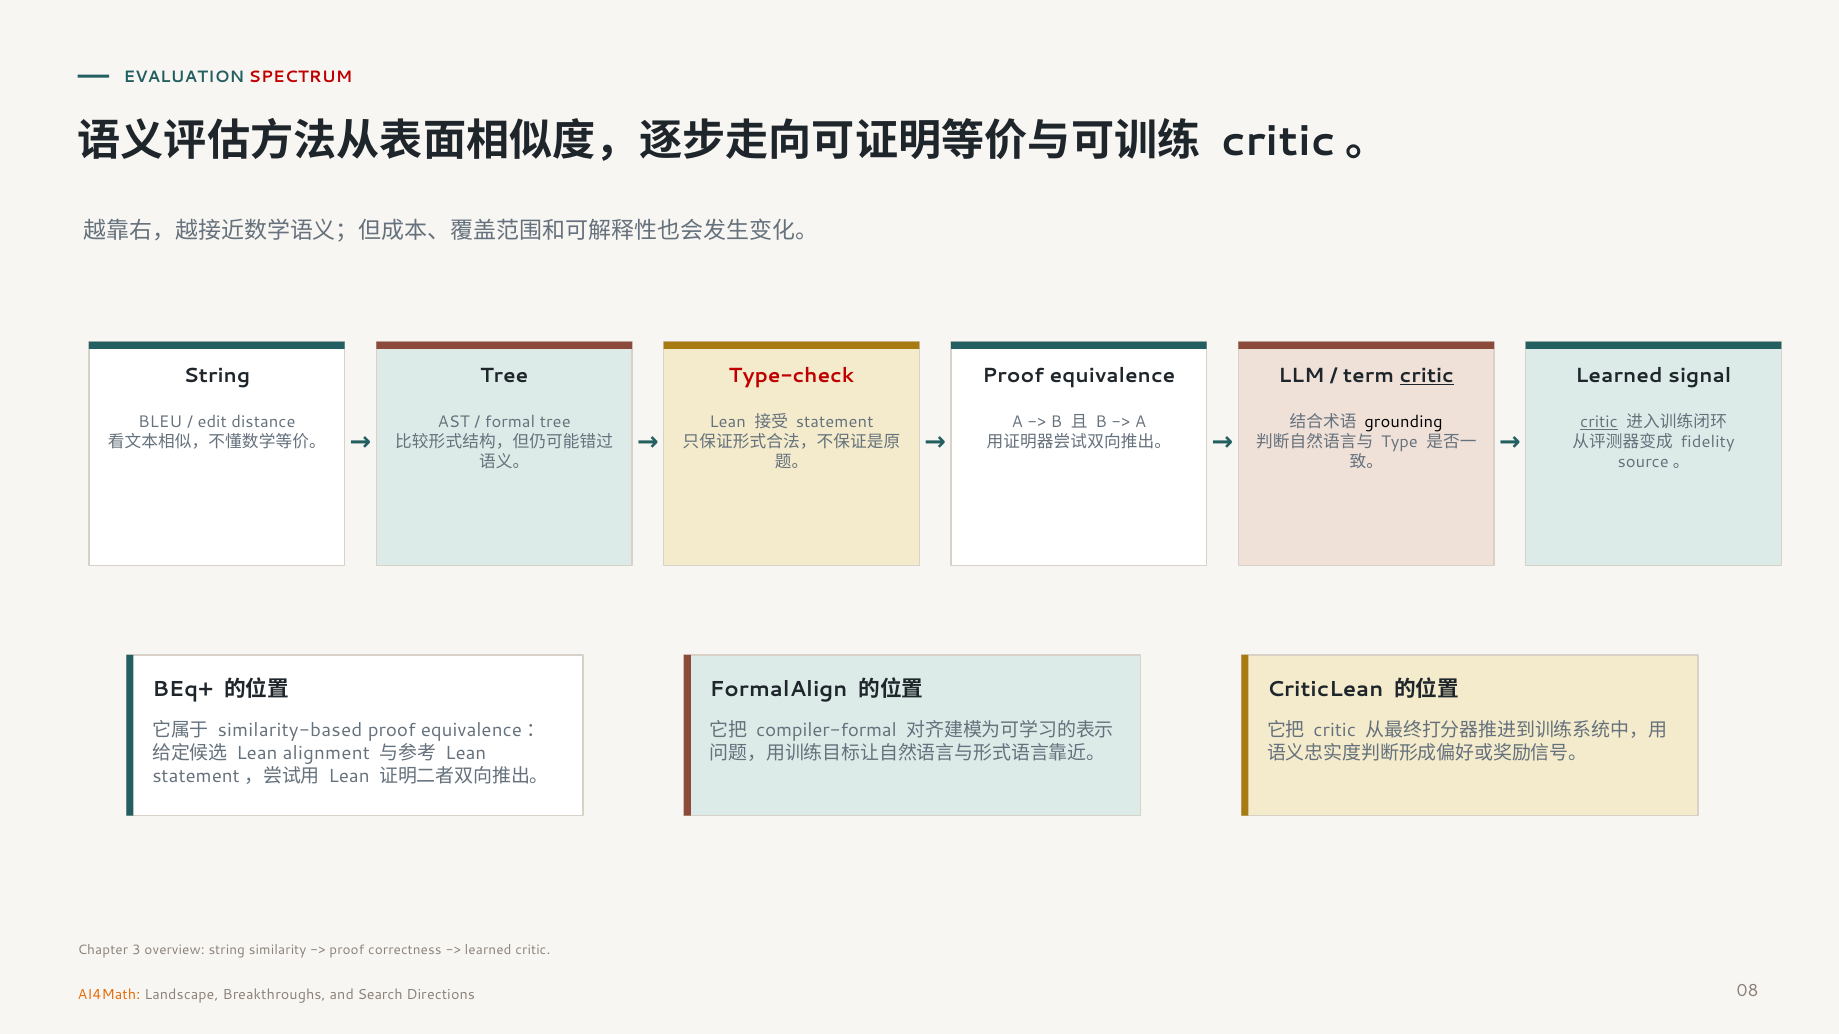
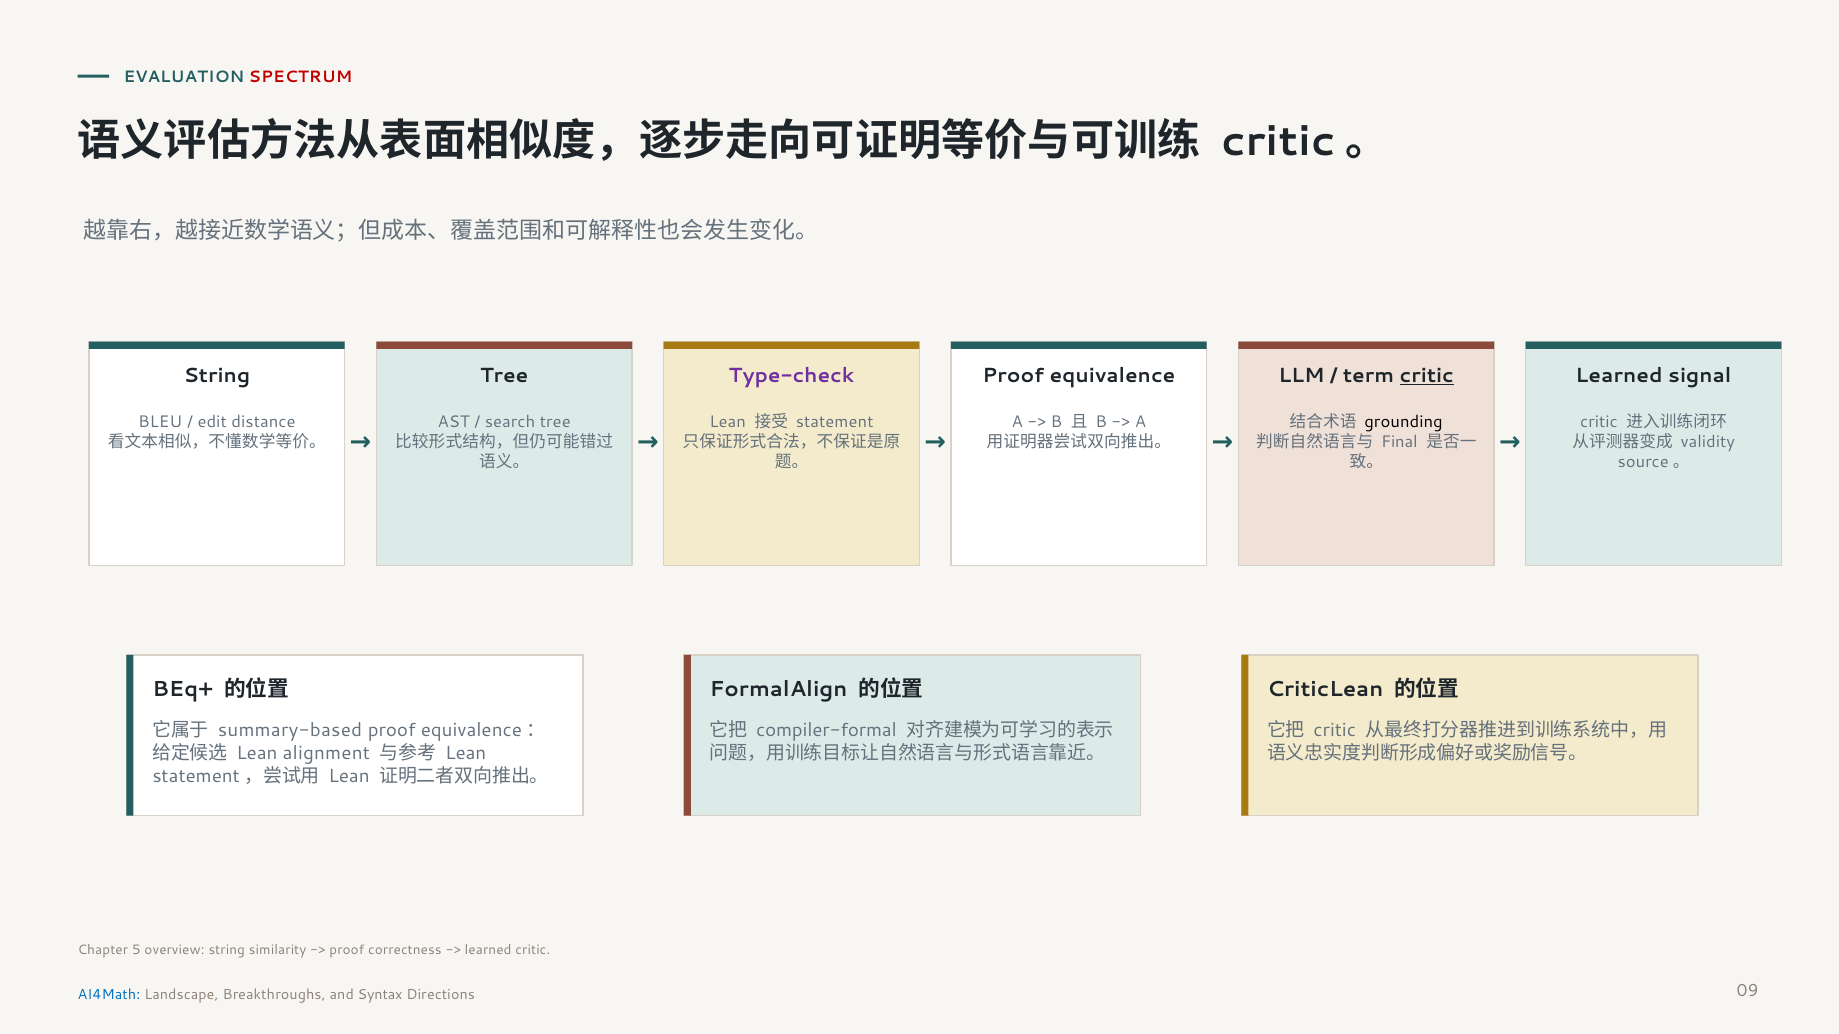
Type-check colour: red -> purple (791, 376)
formal: formal -> search (510, 422)
critic underline: present -> none (1599, 422)
Type: Type -> Final (1399, 442)
fidelity: fidelity -> validity (1708, 442)
similarity-based: similarity-based -> summary-based (290, 731)
3: 3 -> 5 (136, 950)
AI4Math colour: orange -> blue (109, 995)
Search: Search -> Syntax (380, 995)
08: 08 -> 09 (1748, 991)
